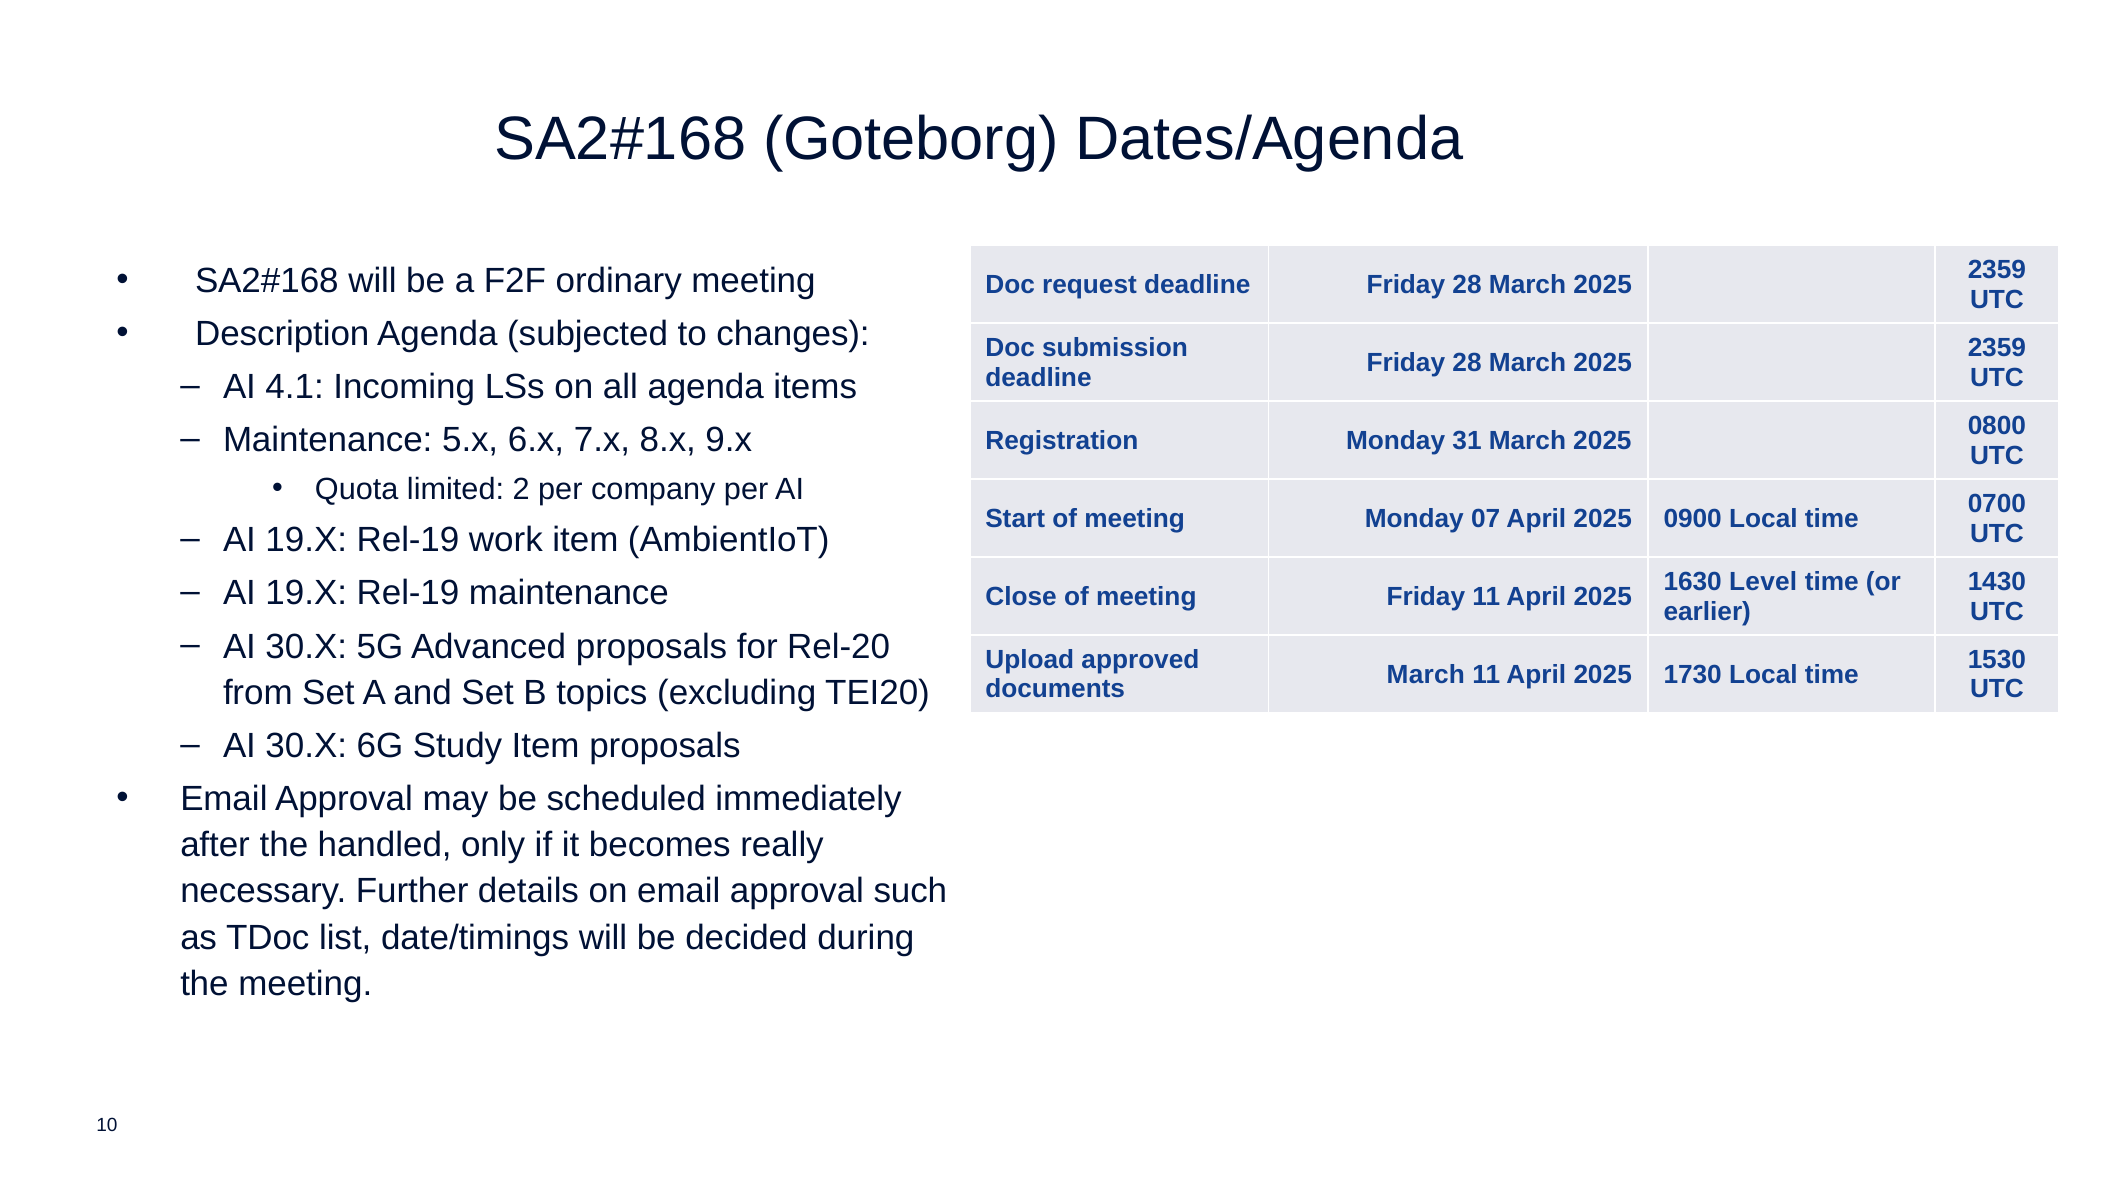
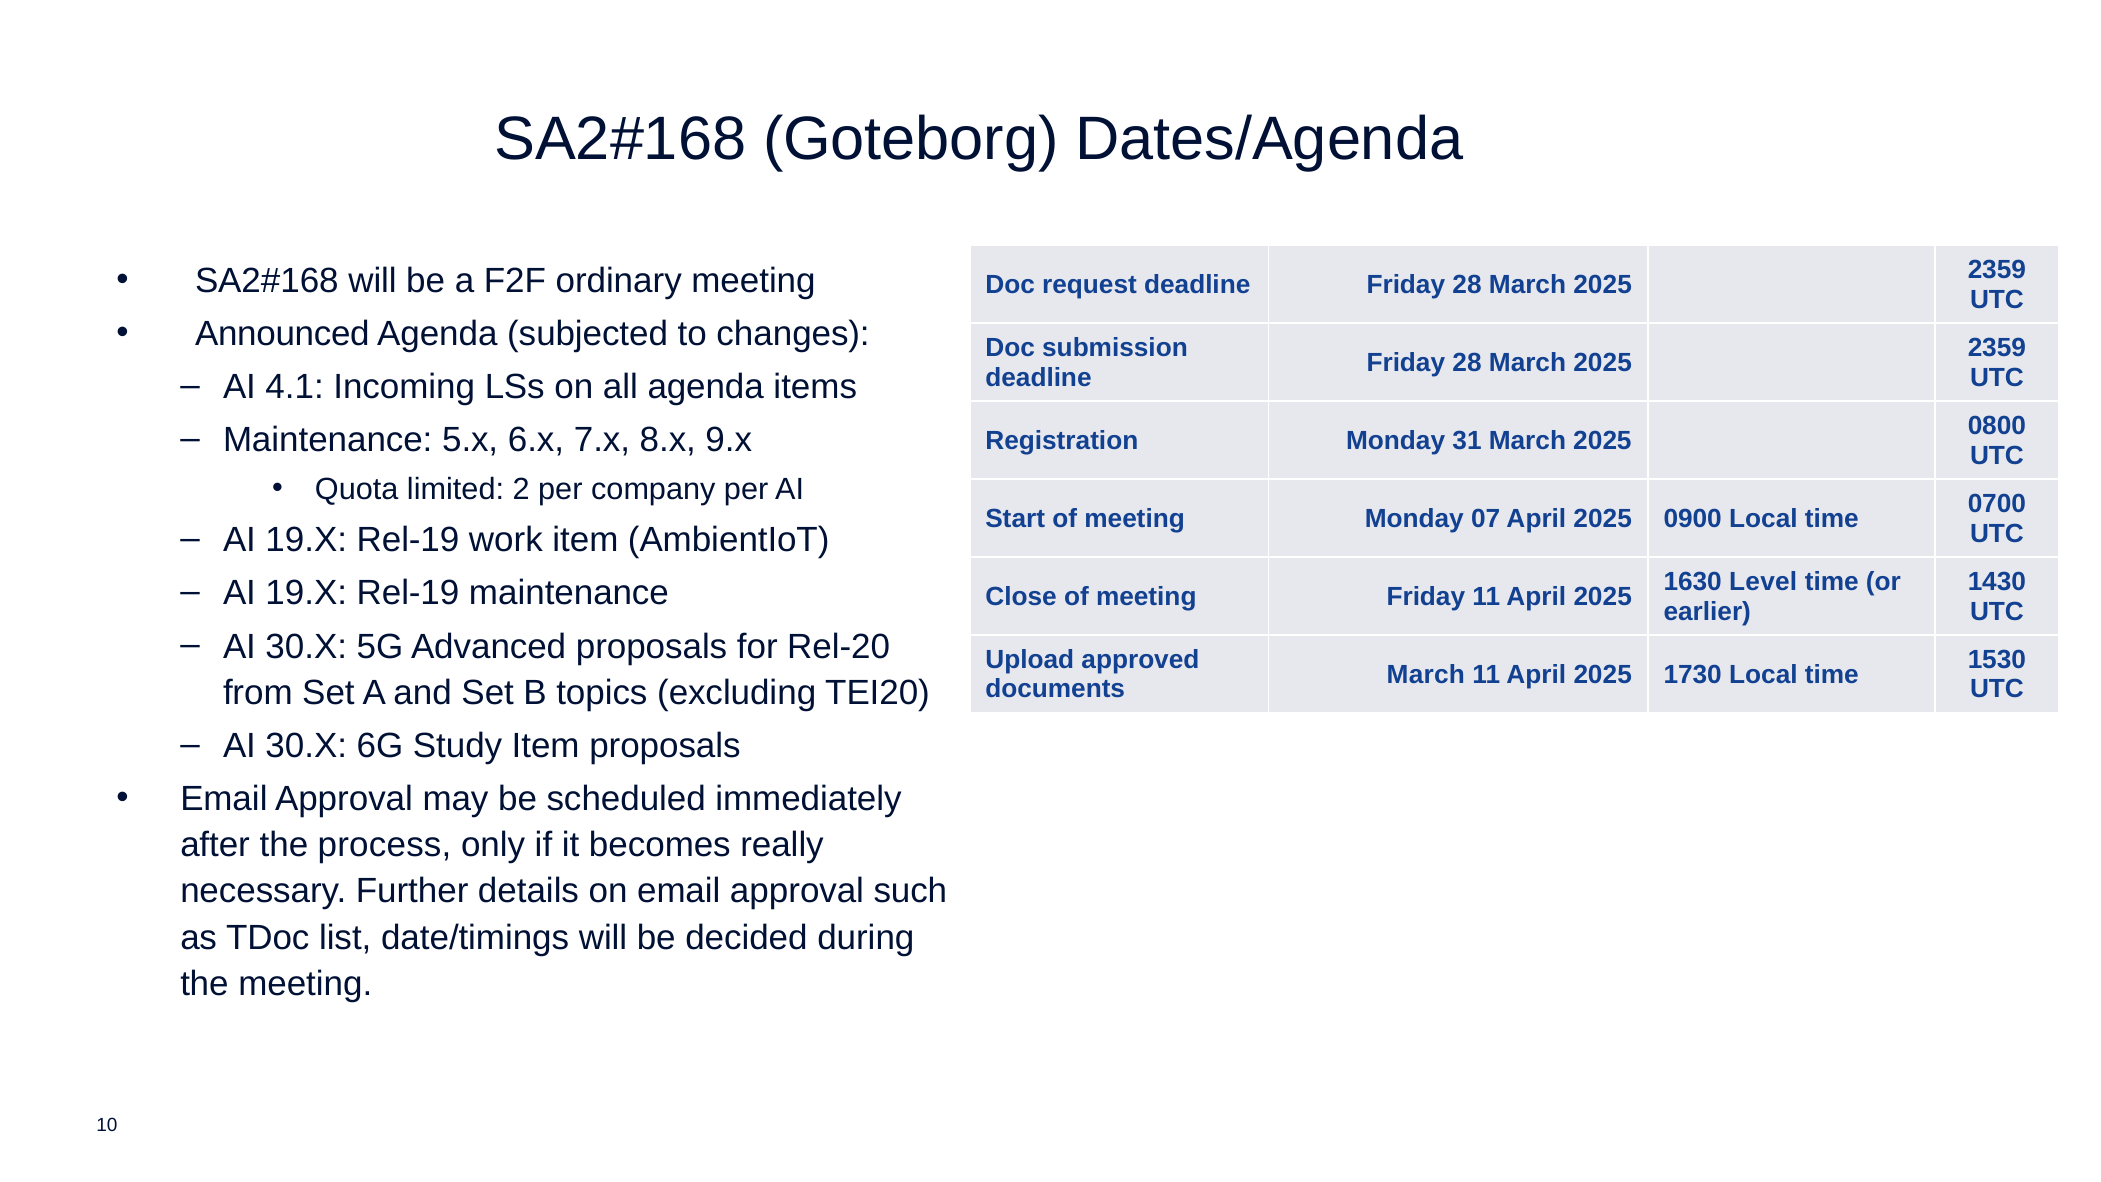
Description: Description -> Announced (282, 334)
handled: handled -> process (384, 845)
